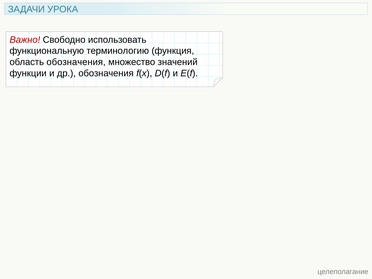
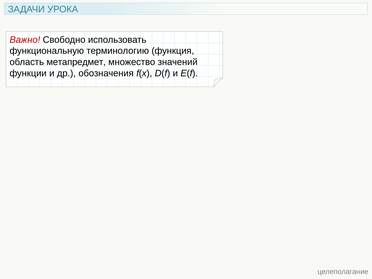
область обозначения: обозначения -> метапредмет (76, 62)
